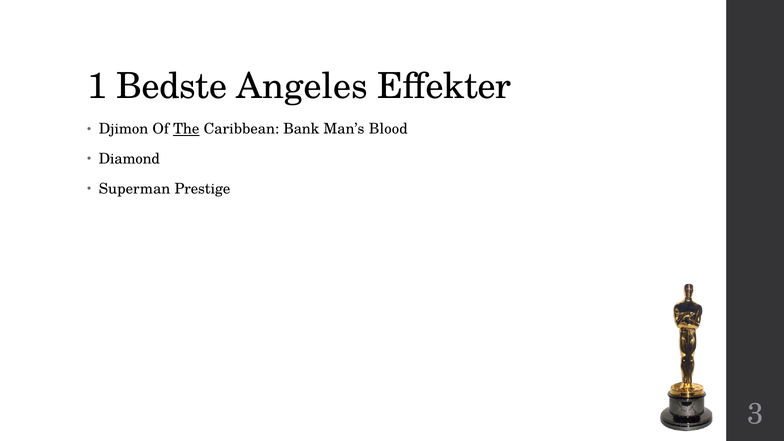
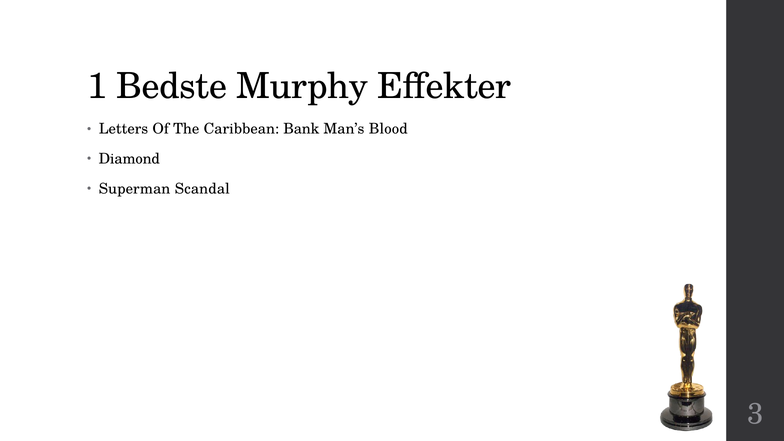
Angeles: Angeles -> Murphy (302, 86)
Djimon: Djimon -> Letters (123, 129)
The underline: present -> none (186, 129)
Prestige: Prestige -> Scandal (202, 189)
